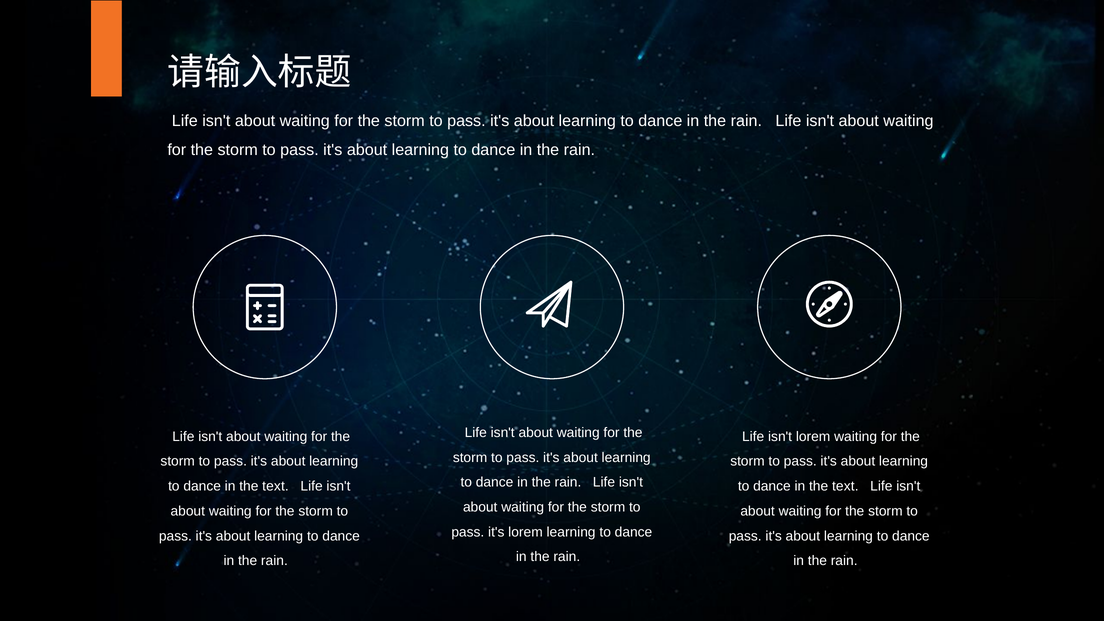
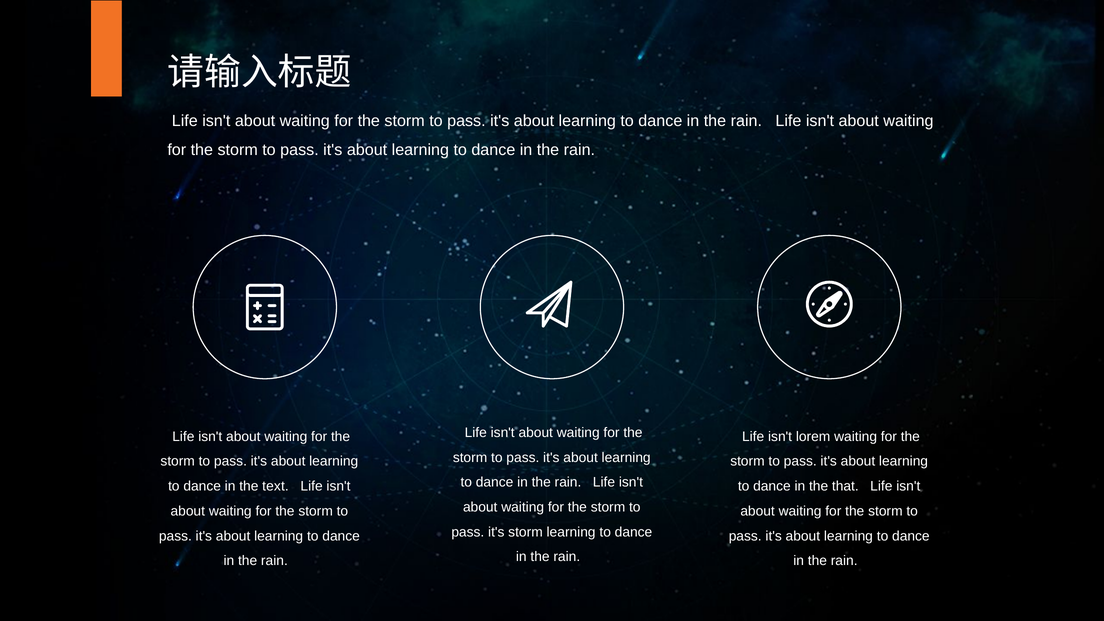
text: text -> that (845, 486)
it's lorem: lorem -> storm (525, 532)
